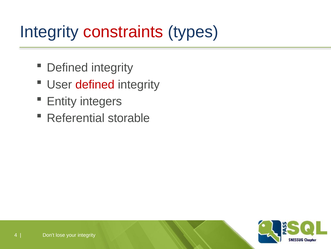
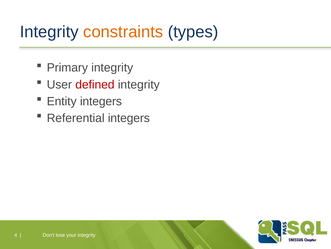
constraints colour: red -> orange (123, 32)
Defined: Defined -> Primary (67, 68)
Referential storable: storable -> integers (129, 118)
